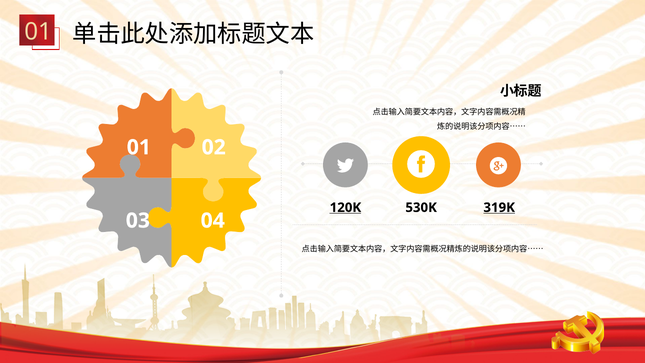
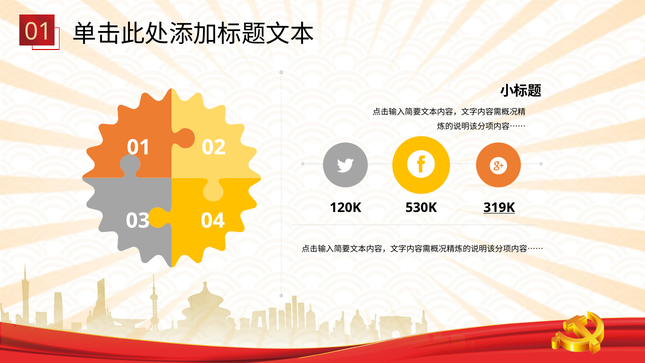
120K underline: present -> none (345, 207)
